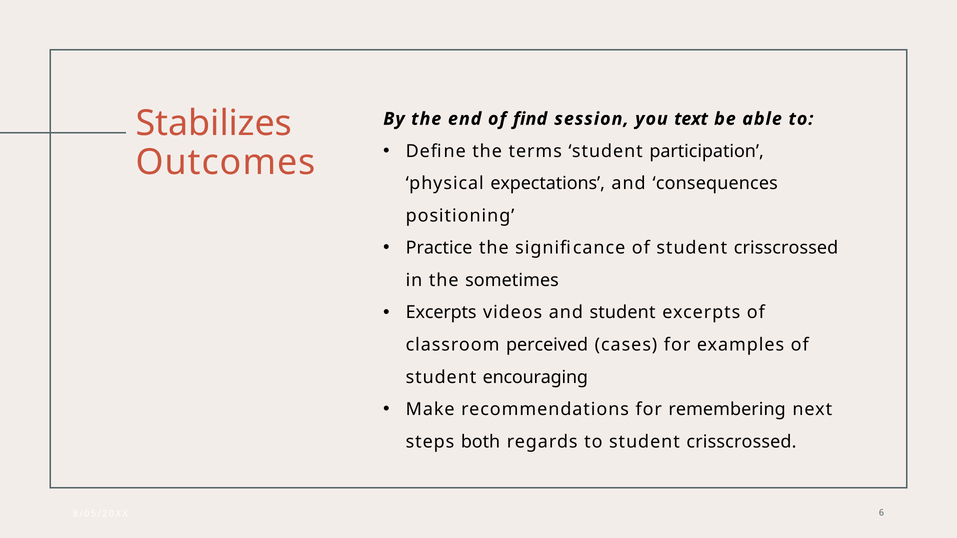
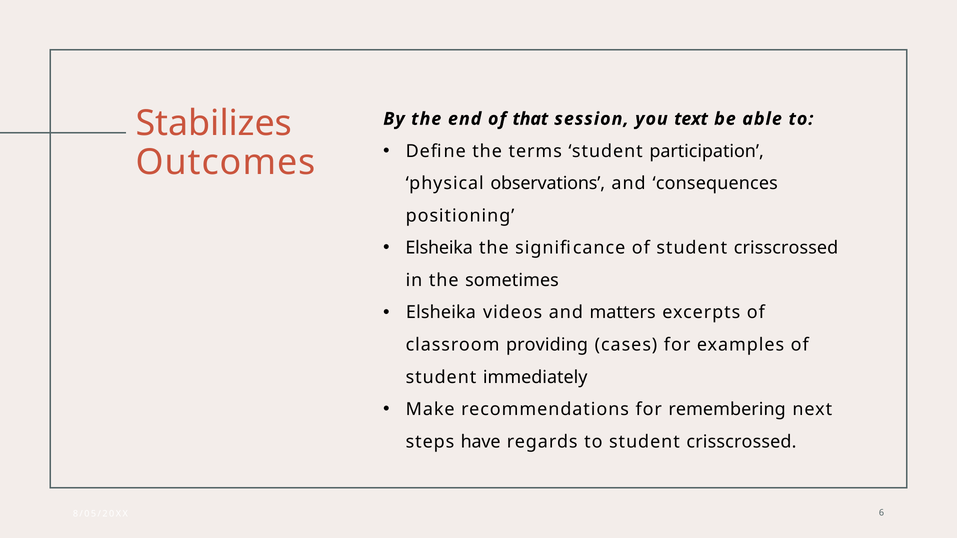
find: find -> that (530, 119)
expectations: expectations -> observations (548, 184)
Practice: Practice -> Elsheika (439, 248)
Excerpts: Excerpts -> Elsheika (441, 313)
and student: student -> matters (623, 313)
perceived: perceived -> providing (547, 345)
encouraging: encouraging -> immediately (535, 377)
both: both -> have (481, 442)
